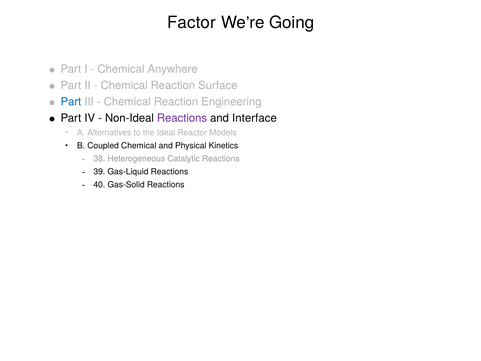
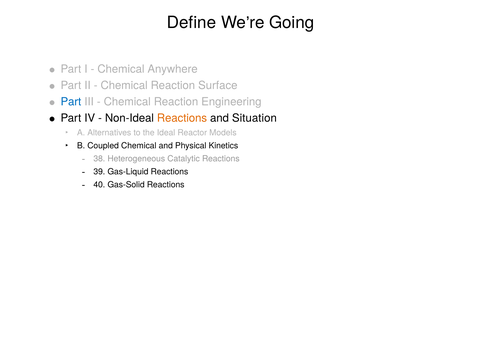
Factor: Factor -> Define (191, 23)
Reactions colour: purple -> orange (182, 118)
Interface: Interface -> Situation (254, 118)
